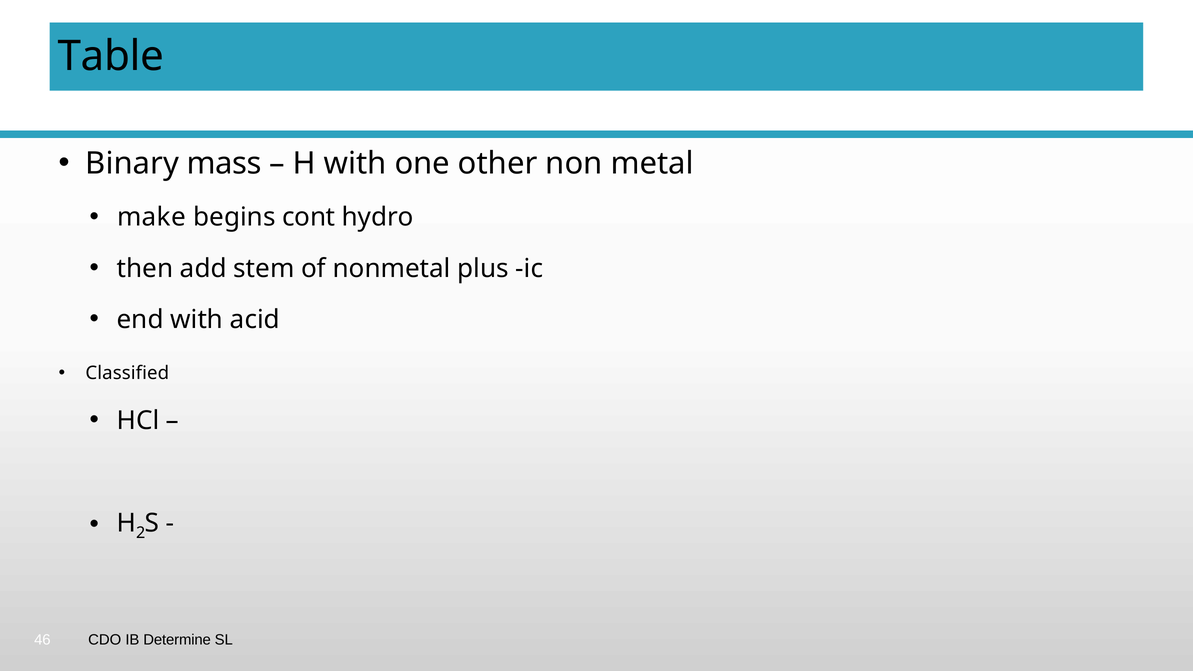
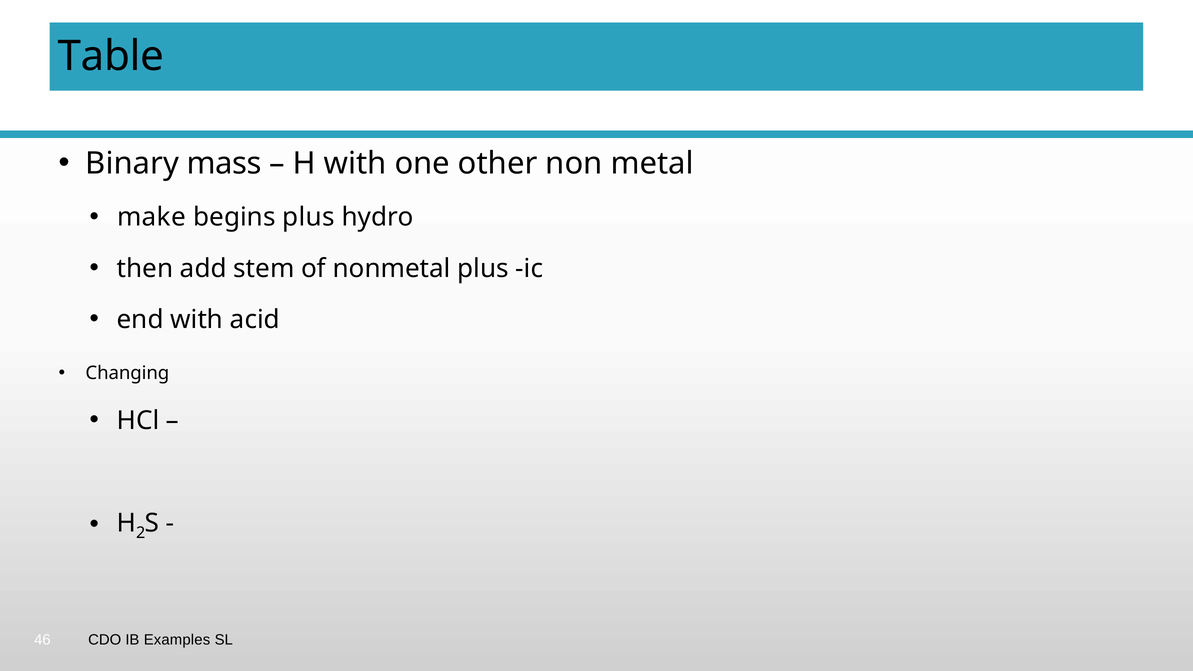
begins cont: cont -> plus (309, 217)
Classified: Classified -> Changing (127, 373)
Determine: Determine -> Examples (177, 640)
